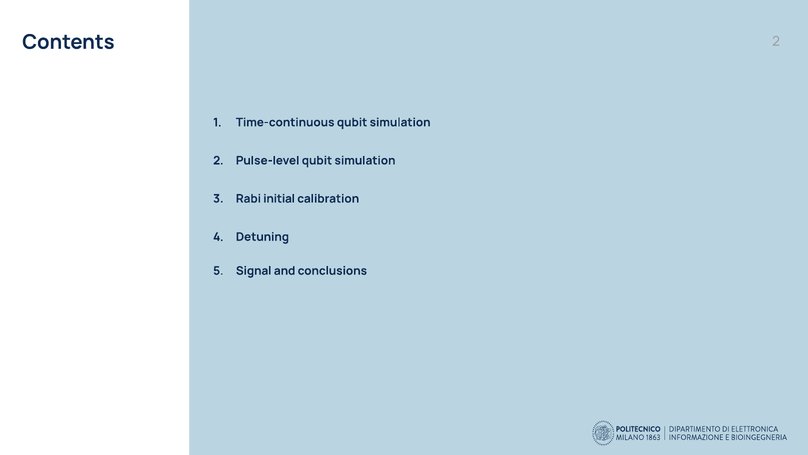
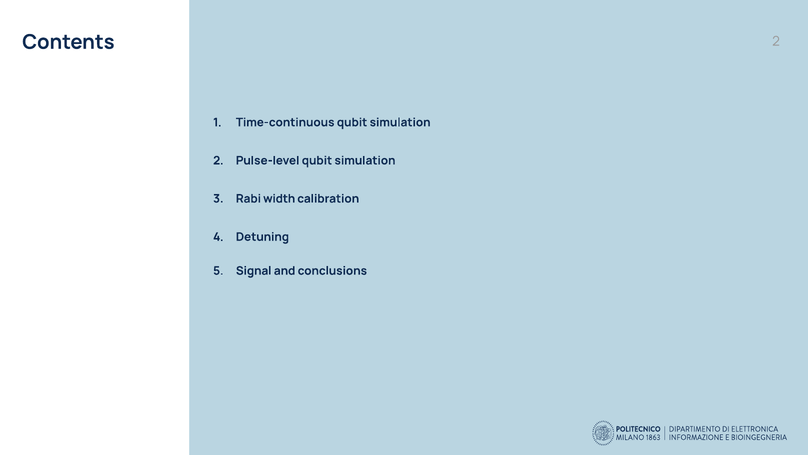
initial: initial -> width (279, 198)
